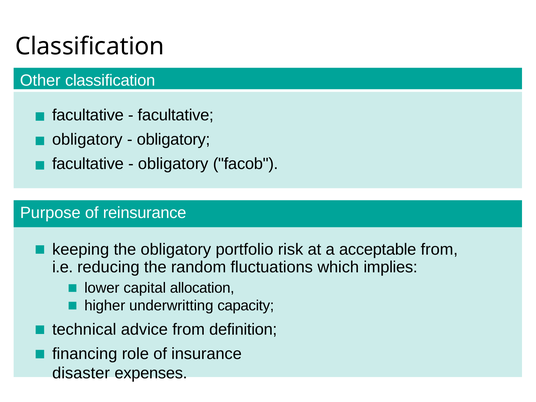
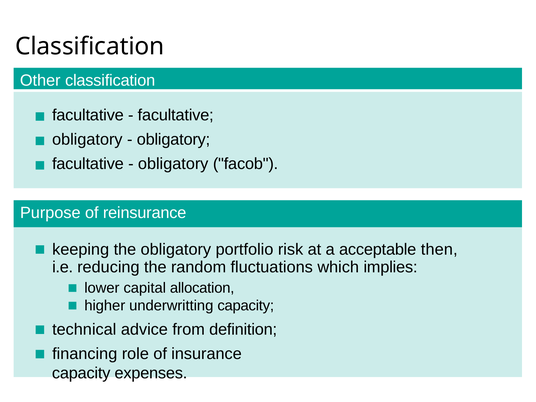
acceptable from: from -> then (439, 250)
disaster: disaster -> capacity (81, 374)
